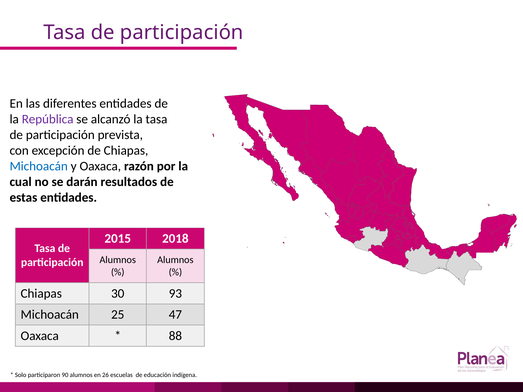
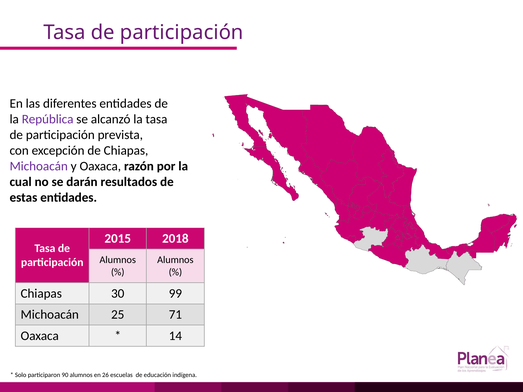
Michoacán colour: blue -> purple (39, 166)
93: 93 -> 99 (175, 294)
47: 47 -> 71 (175, 315)
88: 88 -> 14 (175, 336)
